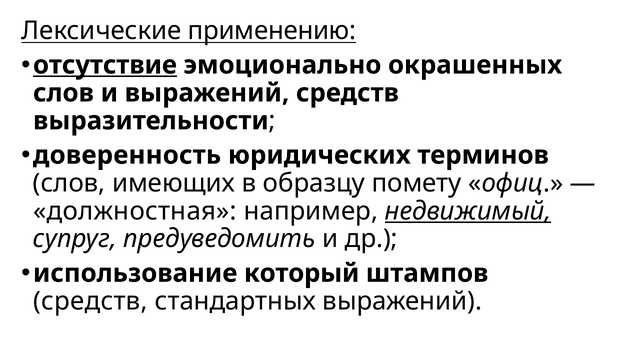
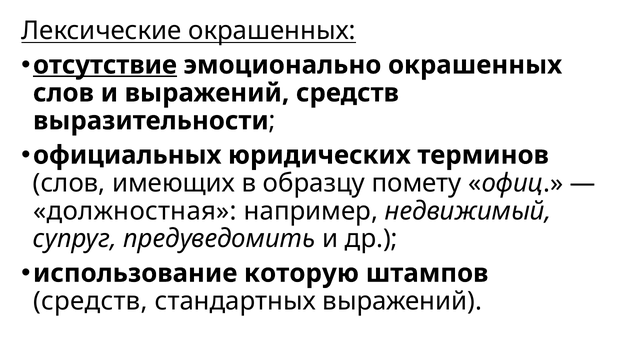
Лексические применению: применению -> окрашенных (272, 31)
доверенность: доверенность -> официальных (127, 155)
недвижимый underline: present -> none (468, 211)
который: который -> которую (301, 273)
